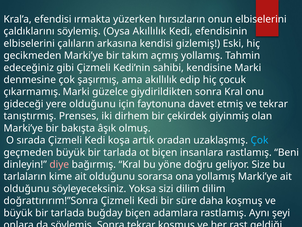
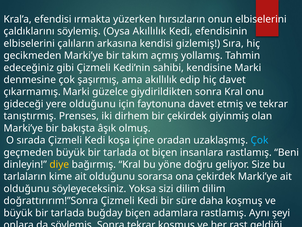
Eski: Eski -> Sıra (233, 43)
hiç çocuk: çocuk -> davet (232, 80)
artık: artık -> içine (143, 140)
diye colour: pink -> yellow (59, 164)
ona yollamış: yollamış -> çekirdek (216, 176)
